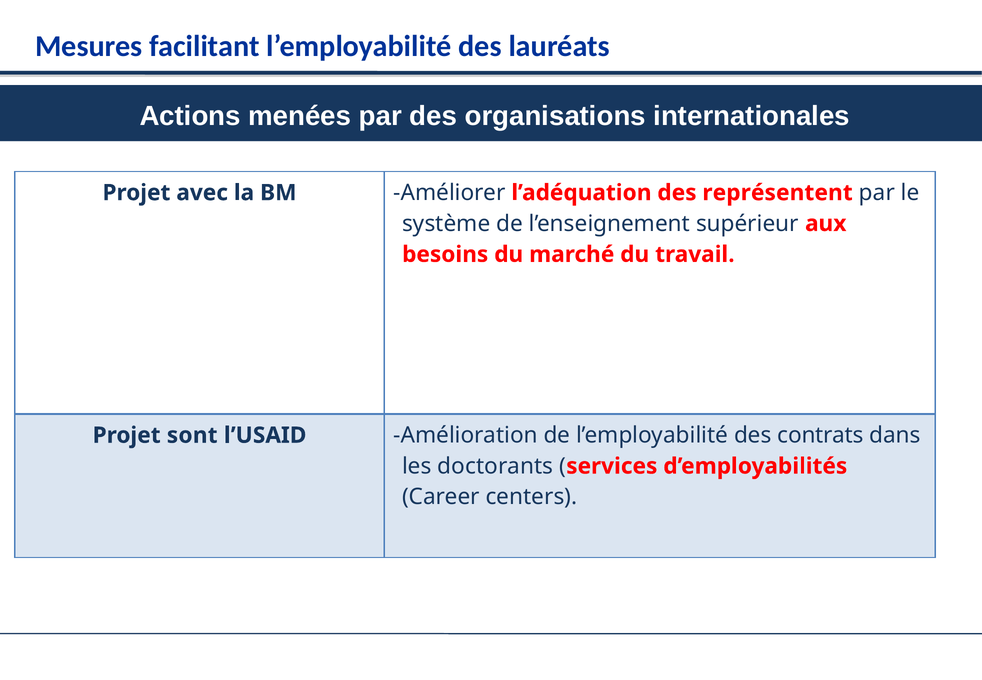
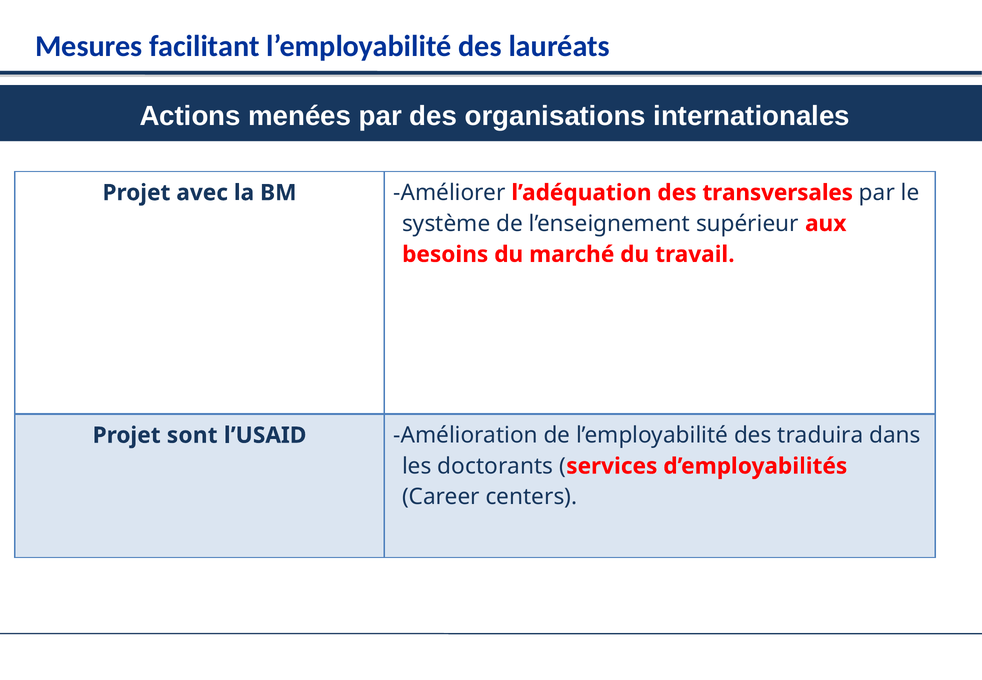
représentent: représentent -> transversales (778, 193)
contrats: contrats -> traduira (820, 435)
